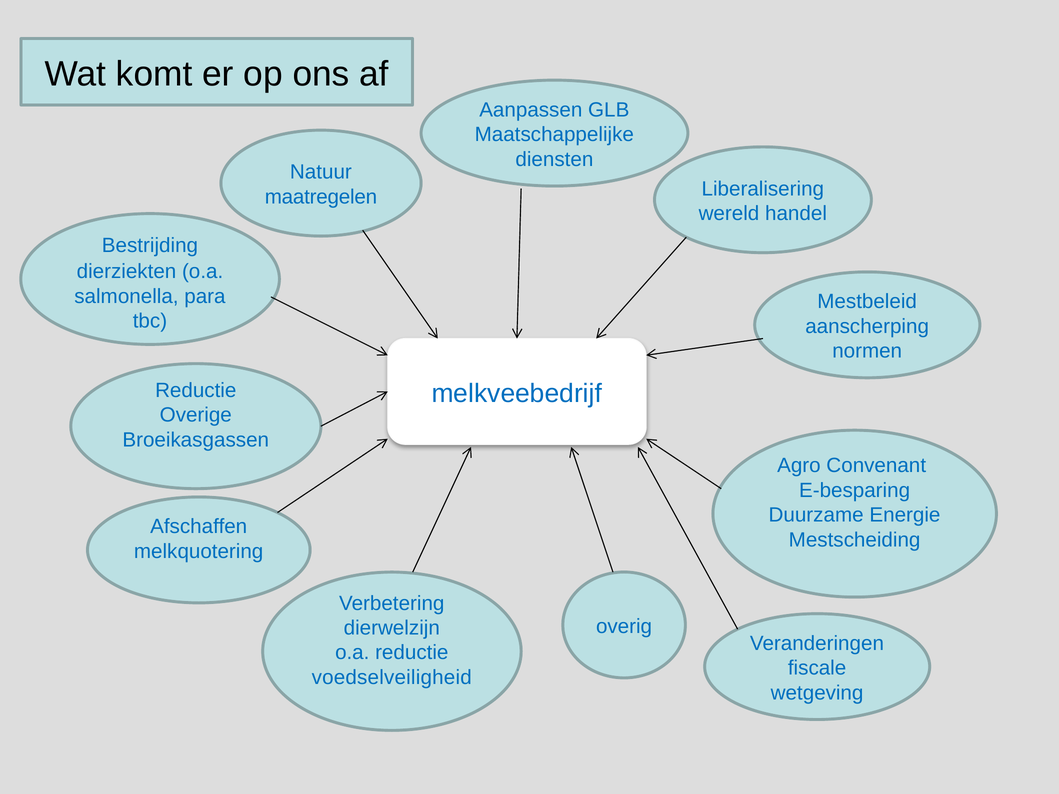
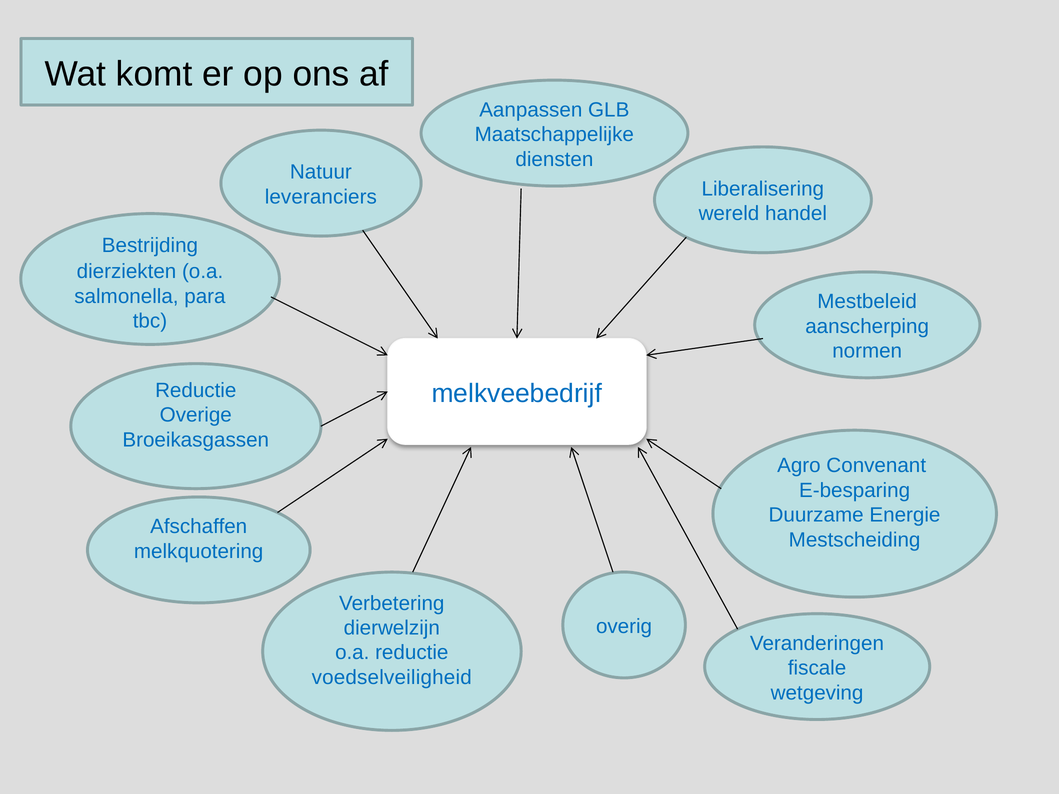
maatregelen: maatregelen -> leveranciers (321, 197)
